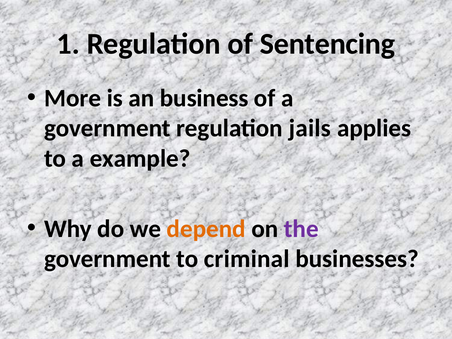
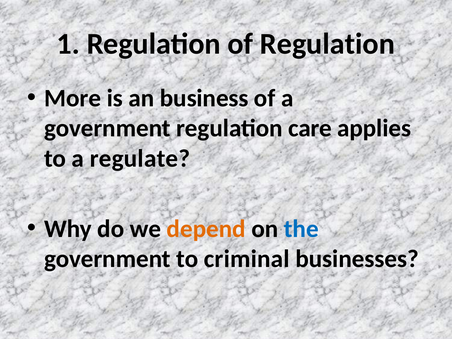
of Sentencing: Sentencing -> Regulation (327, 44)
jails: jails -> care (310, 128)
example: example -> regulate (140, 158)
the colour: purple -> blue (301, 229)
